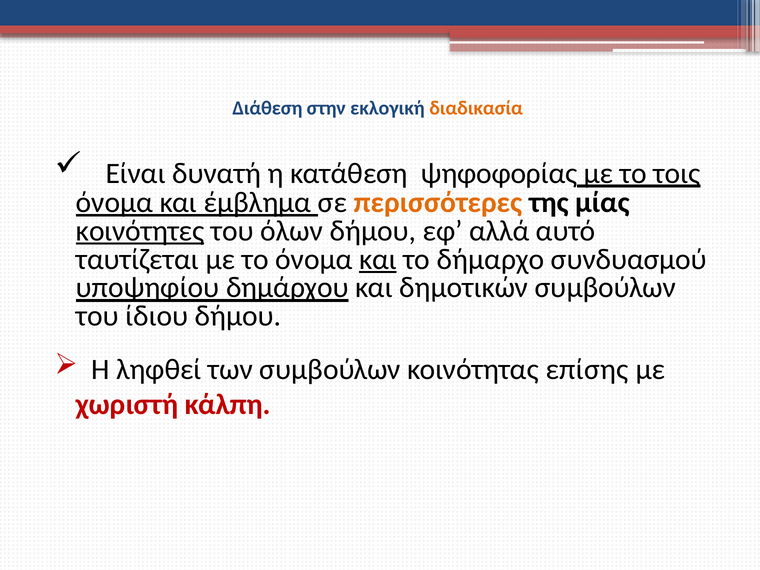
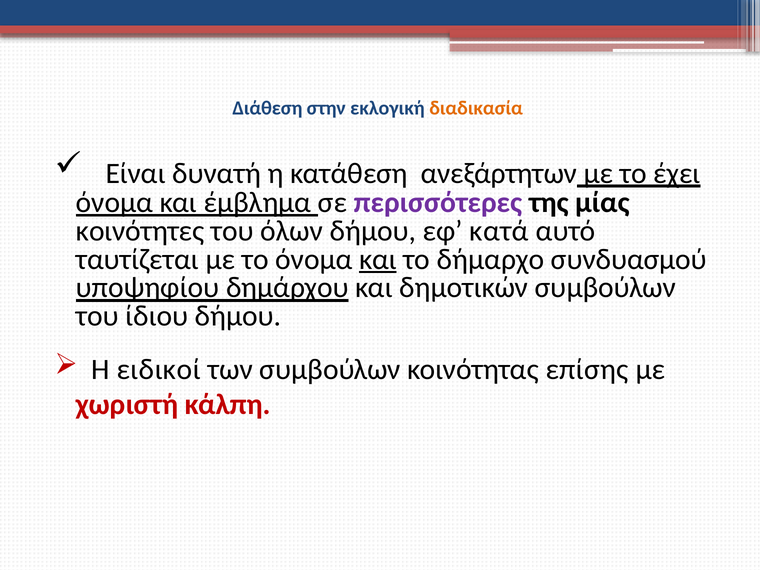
ψηφοφορίας: ψηφοφορίας -> ανεξάρτητων (499, 173)
τοις: τοις -> έχει (677, 173)
περισσότερες colour: orange -> purple (438, 202)
κοινότητες underline: present -> none (140, 231)
αλλά: αλλά -> κατά (499, 231)
ληφθεί: ληφθεί -> ειδικοί (159, 369)
